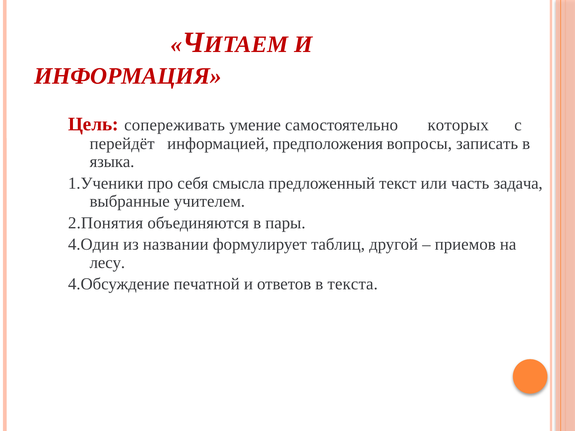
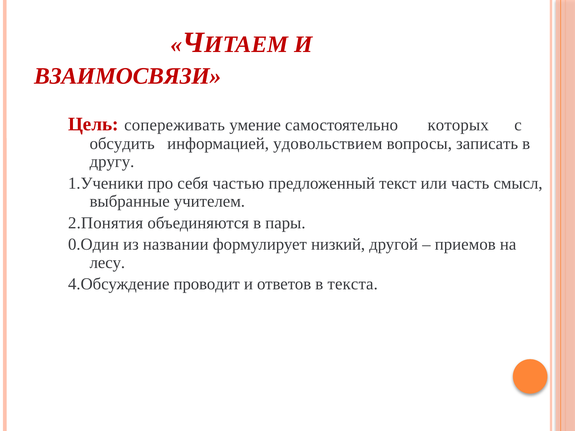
ИНФОРМАЦИЯ: ИНФОРМАЦИЯ -> ВЗАИМОСВЯЗИ (128, 76)
перейдёт: перейдёт -> обсудить (122, 144)
предположения: предположения -> удовольствием (328, 144)
языка: языка -> другу (112, 162)
смысла: смысла -> частью (238, 183)
задача: задача -> смысл (518, 183)
4.Один: 4.Один -> 0.Один (94, 245)
таблиц: таблиц -> низкий (338, 245)
печатной: печатной -> проводит (207, 284)
